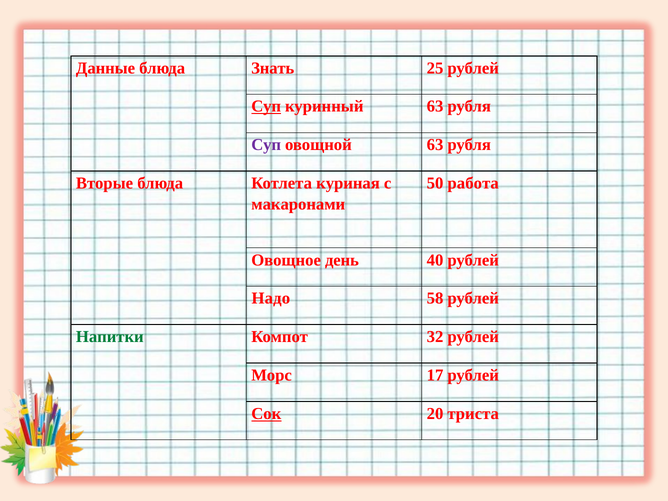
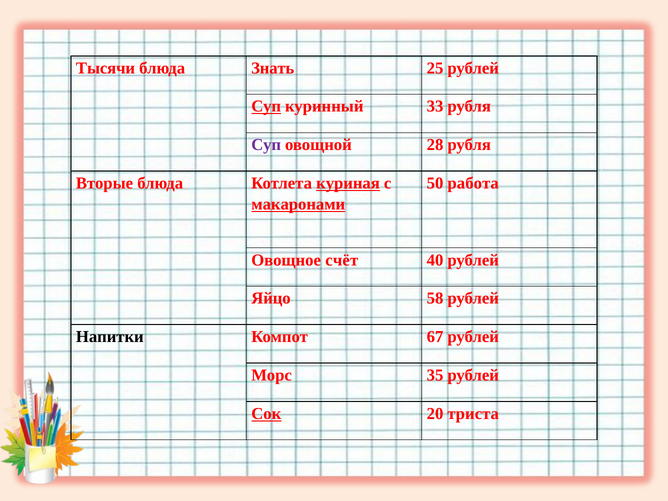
Данные: Данные -> Тысячи (106, 68)
куринный 63: 63 -> 33 (435, 106)
овощной 63: 63 -> 28 (435, 145)
куриная underline: none -> present (348, 183)
макаронами underline: none -> present (298, 204)
день: день -> счёт (342, 260)
Надо: Надо -> Яйцо (271, 298)
Напитки colour: green -> black (110, 337)
32: 32 -> 67 (435, 337)
17: 17 -> 35 (435, 375)
